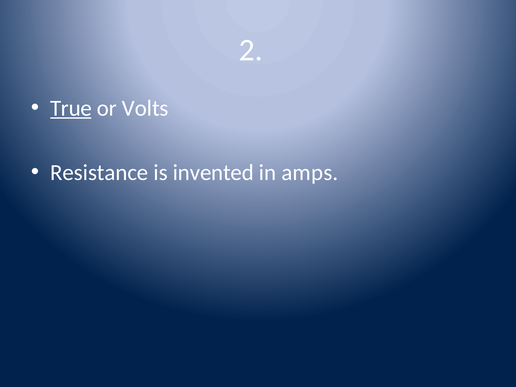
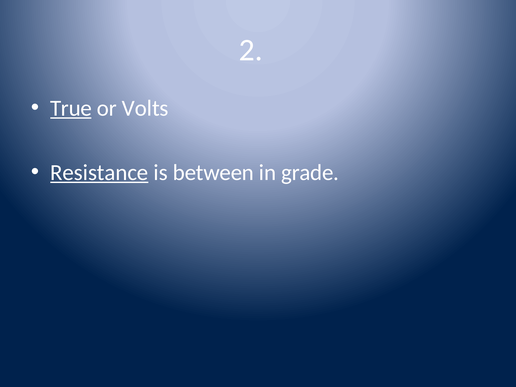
Resistance underline: none -> present (99, 172)
invented: invented -> between (213, 172)
amps: amps -> grade (310, 172)
